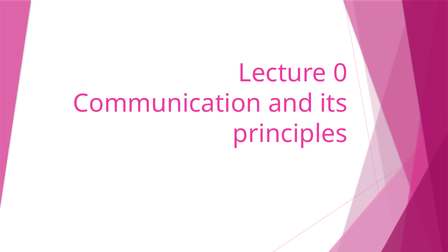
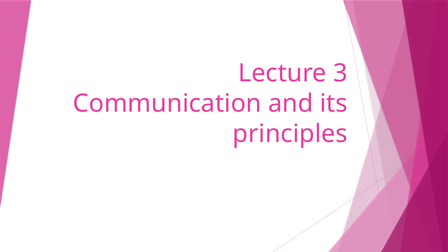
0: 0 -> 3 (340, 73)
